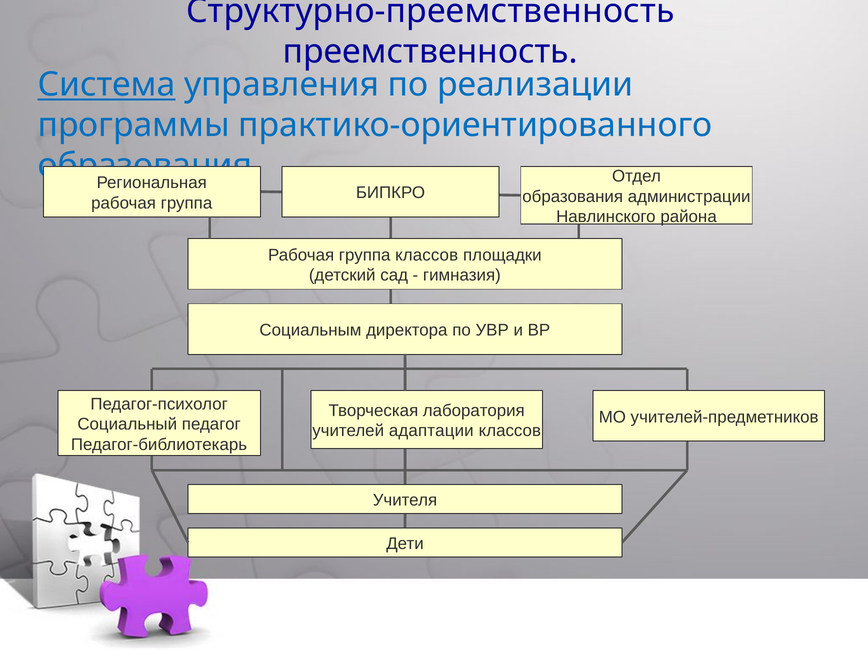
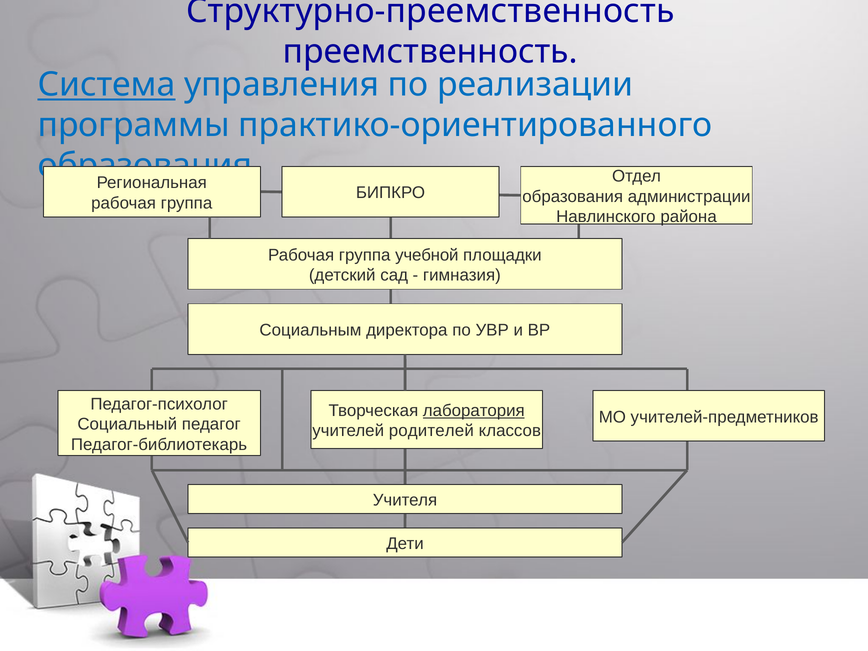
группа классов: классов -> учебной (427, 255)
лаборатория underline: none -> present (474, 411)
адаптации: адаптации -> родителей (431, 431)
